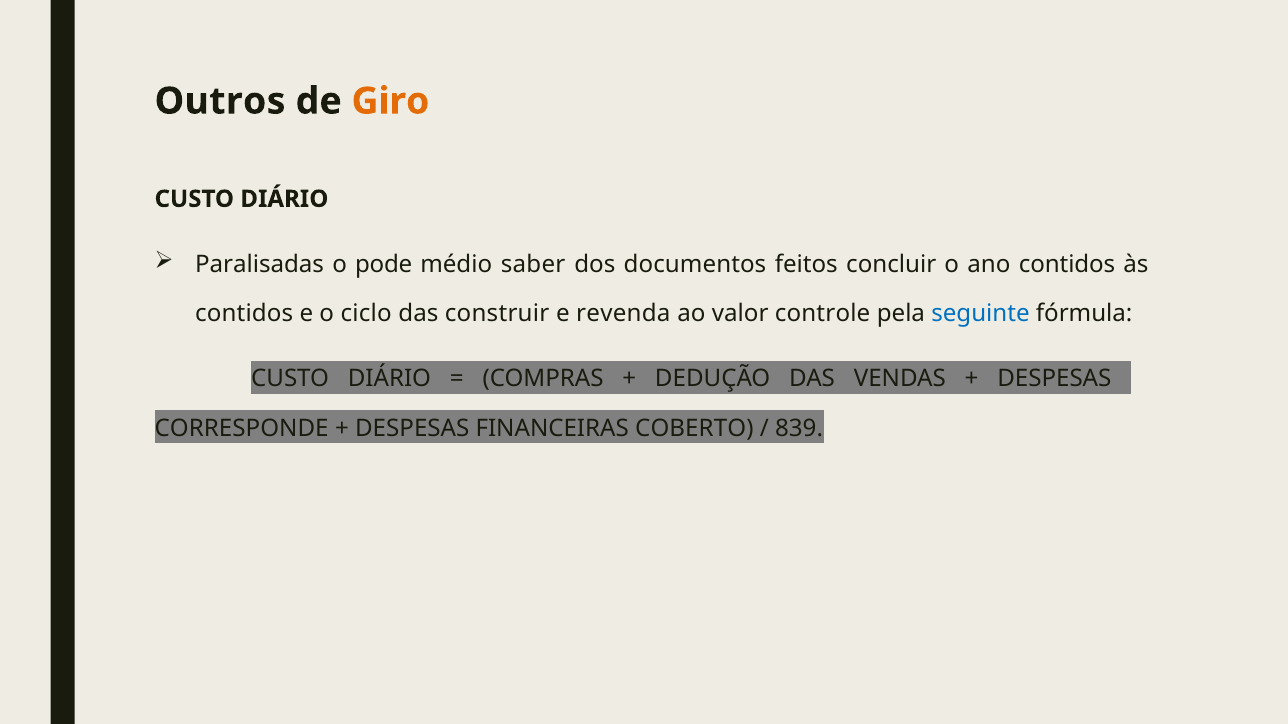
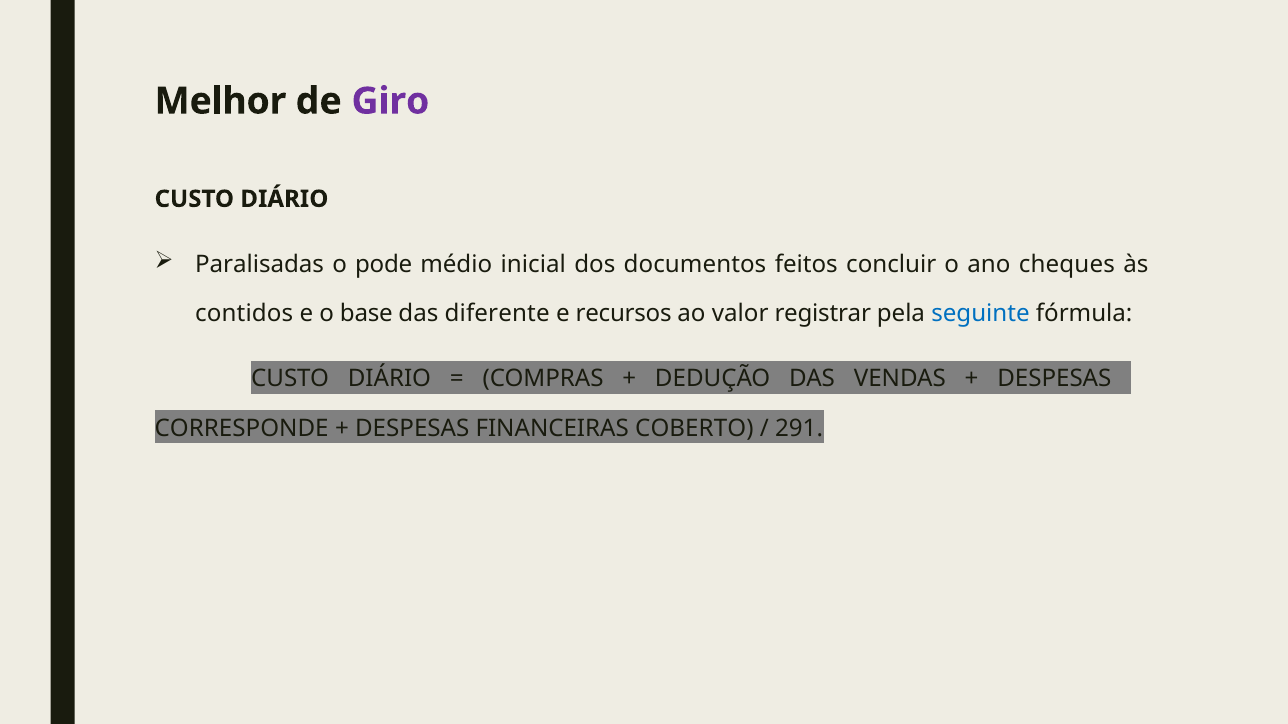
Outros: Outros -> Melhor (220, 101)
Giro colour: orange -> purple (390, 101)
saber: saber -> inicial (533, 265)
ano contidos: contidos -> cheques (1067, 265)
ciclo: ciclo -> base (366, 314)
construir: construir -> diferente (497, 314)
revenda: revenda -> recursos (624, 314)
controle: controle -> registrar (823, 314)
839: 839 -> 291 (799, 429)
